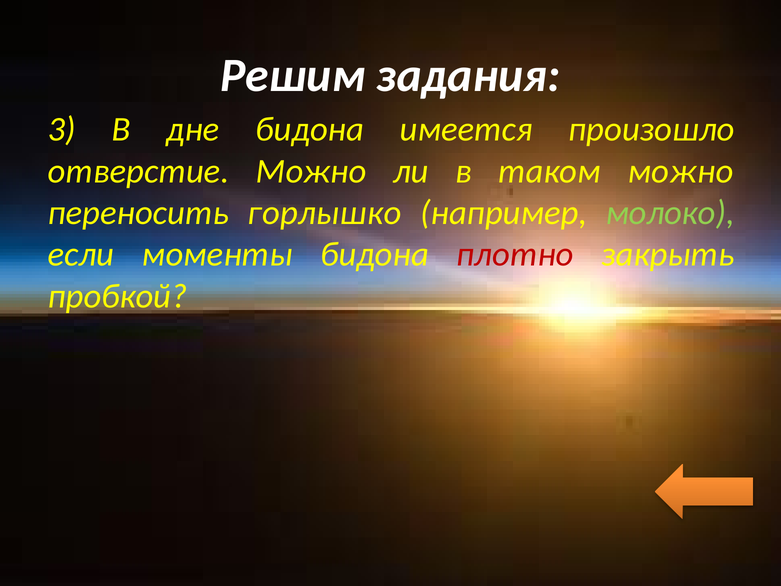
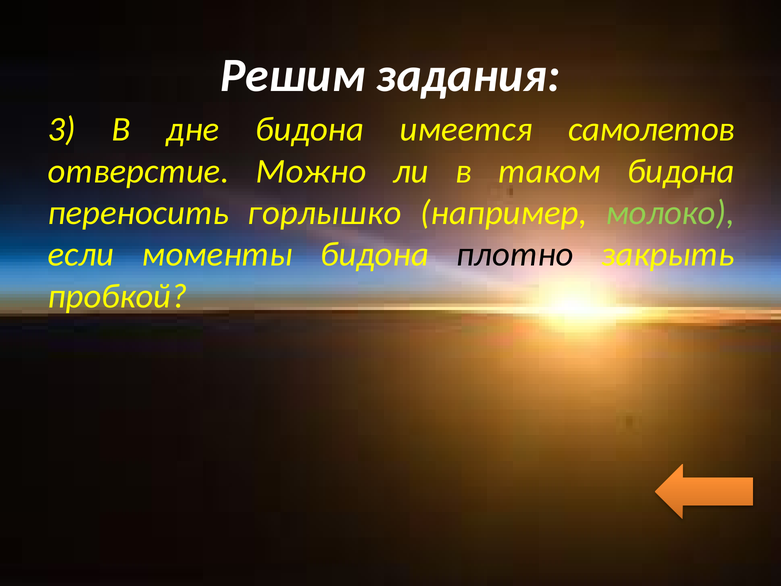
произошло: произошло -> самолетов (652, 129)
таком можно: можно -> бидона (681, 171)
плотно colour: red -> black (515, 254)
